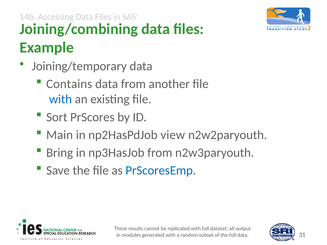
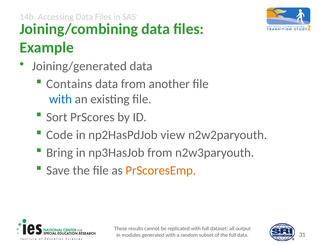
Joining/temporary: Joining/temporary -> Joining/generated (79, 66)
Main: Main -> Code (60, 135)
PrScoresEmp colour: blue -> orange (161, 171)
